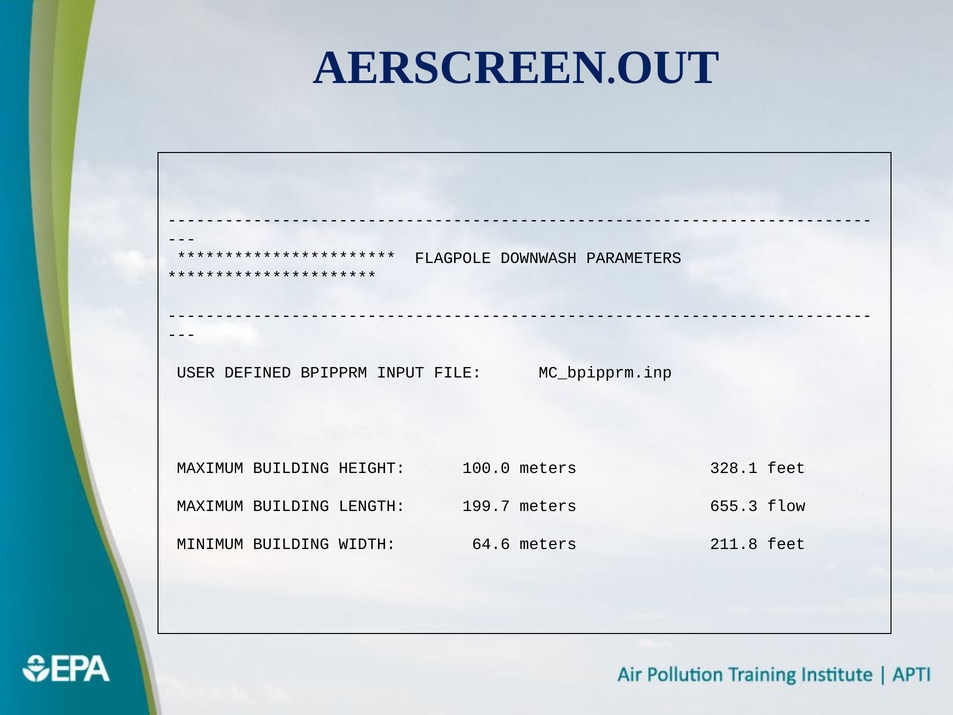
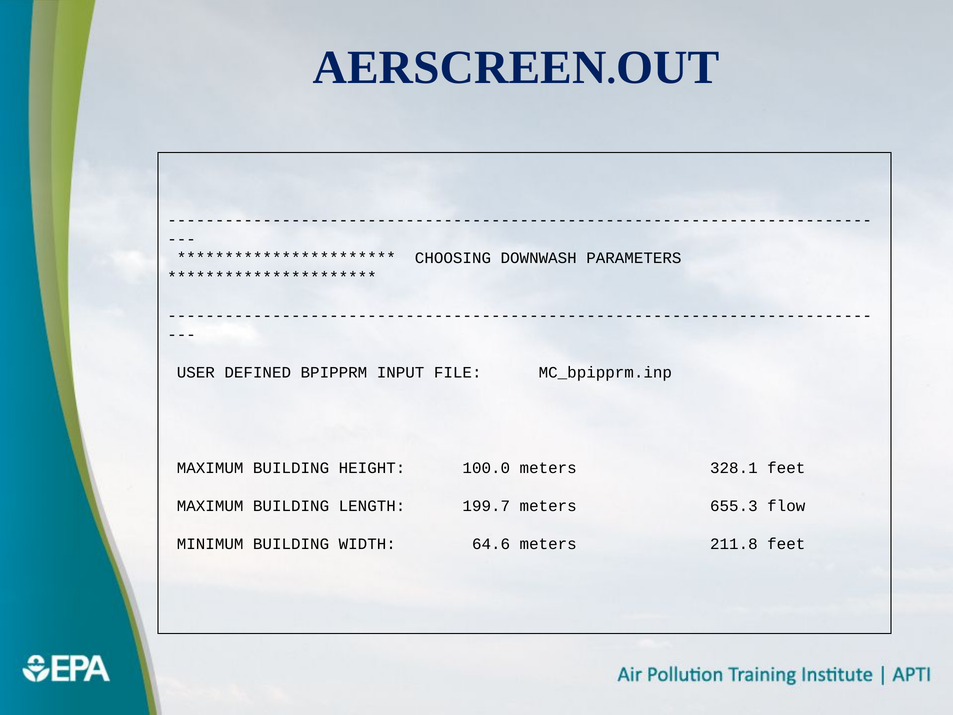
FLAGPOLE: FLAGPOLE -> CHOOSING (453, 258)
